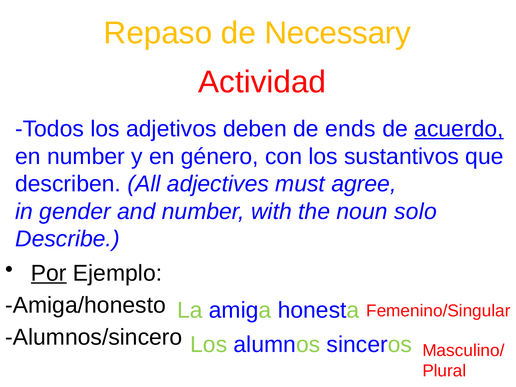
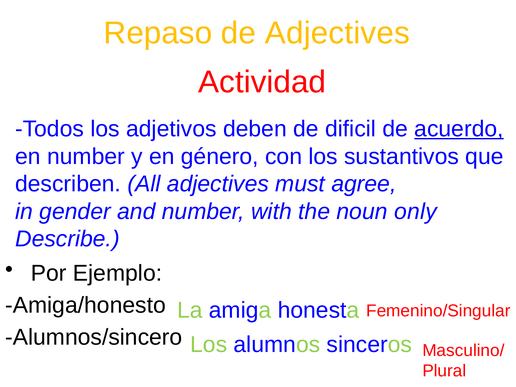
de Necessary: Necessary -> Adjectives (337, 33)
ends: ends -> dificil (351, 129)
solo: solo -> only (415, 211)
Por underline: present -> none (49, 273)
